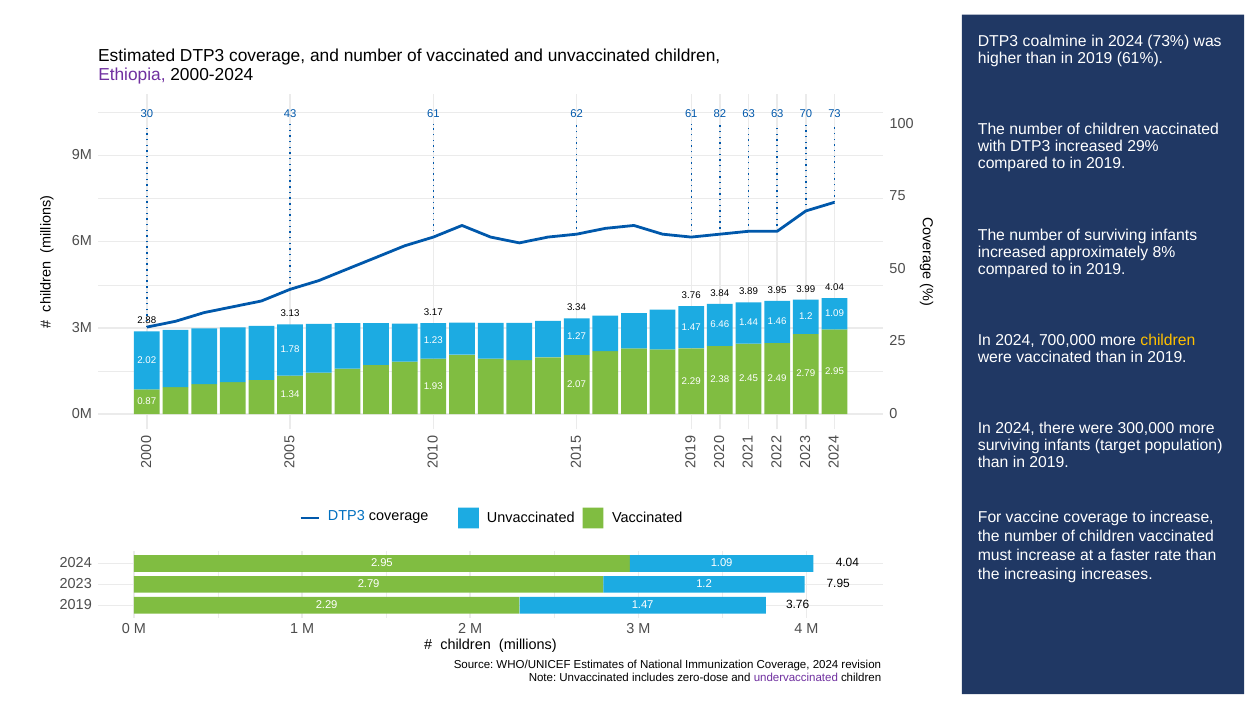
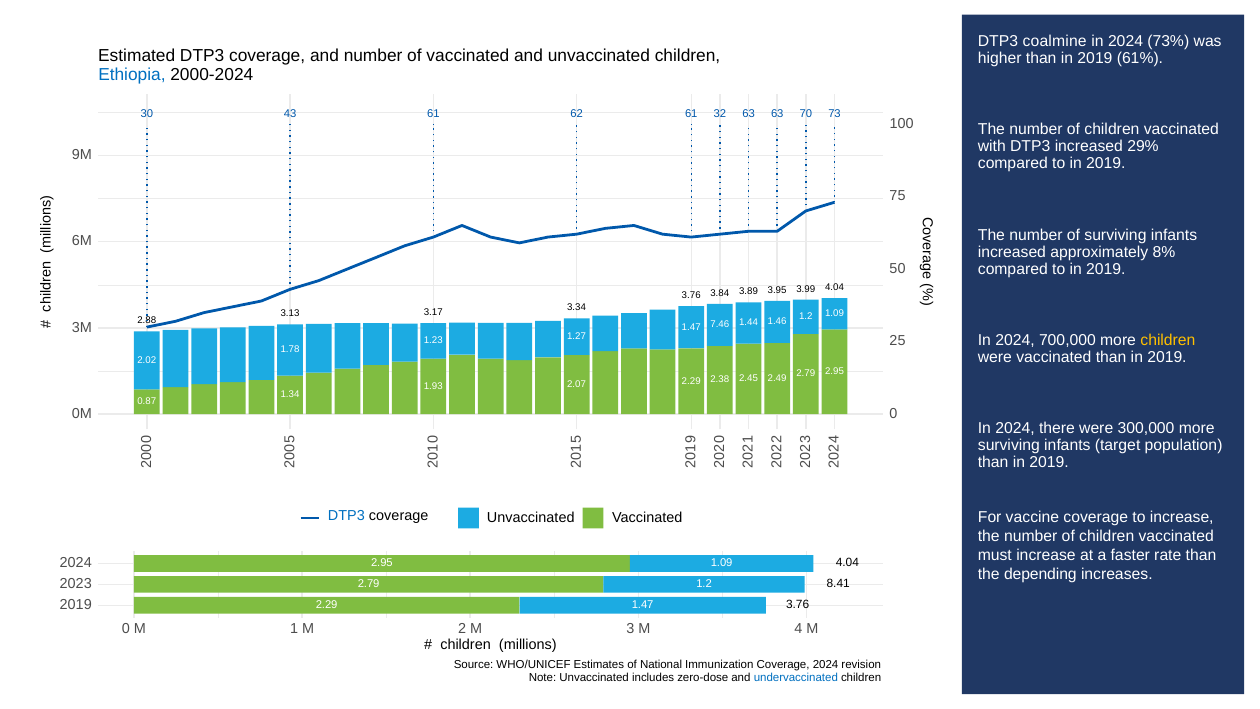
Ethiopia colour: purple -> blue (132, 75)
82: 82 -> 32 (720, 114)
6.46: 6.46 -> 7.46 (720, 324)
increasing: increasing -> depending (1040, 574)
7.95: 7.95 -> 8.41 (838, 584)
undervaccinated colour: purple -> blue (796, 678)
